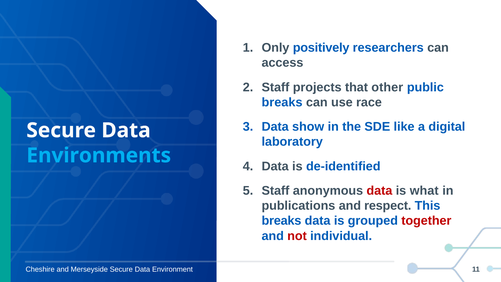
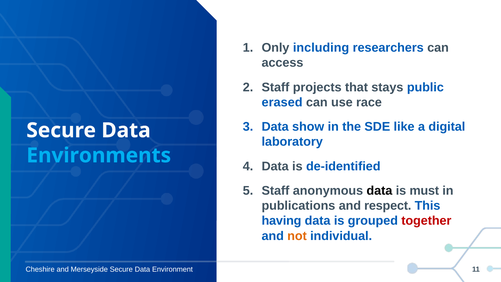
positively: positively -> including (321, 48)
other: other -> stays (387, 87)
breaks: breaks -> erased (282, 102)
data colour: red -> black (379, 191)
what: what -> must (424, 191)
breaks: breaks -> having (281, 221)
not colour: red -> orange (297, 236)
